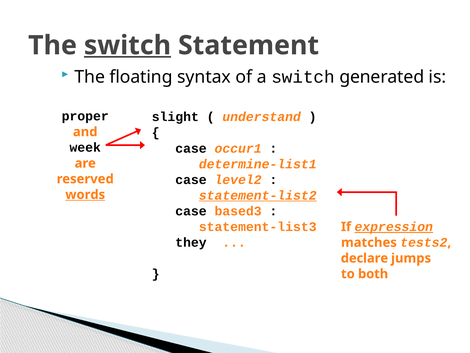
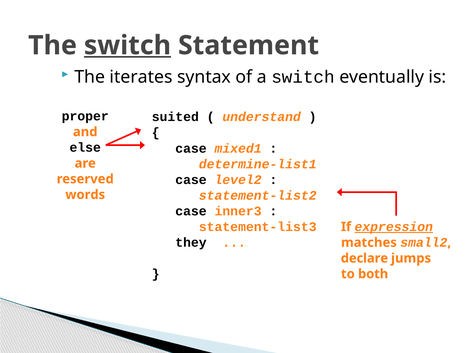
floating: floating -> iterates (141, 77)
generated: generated -> eventually (382, 77)
slight: slight -> suited (175, 117)
week: week -> else (85, 147)
occur1: occur1 -> mixed1 (238, 148)
statement-list2 underline: present -> none (258, 195)
words underline: present -> none (85, 194)
based3: based3 -> inner3 (238, 211)
tests2: tests2 -> small2 (424, 242)
